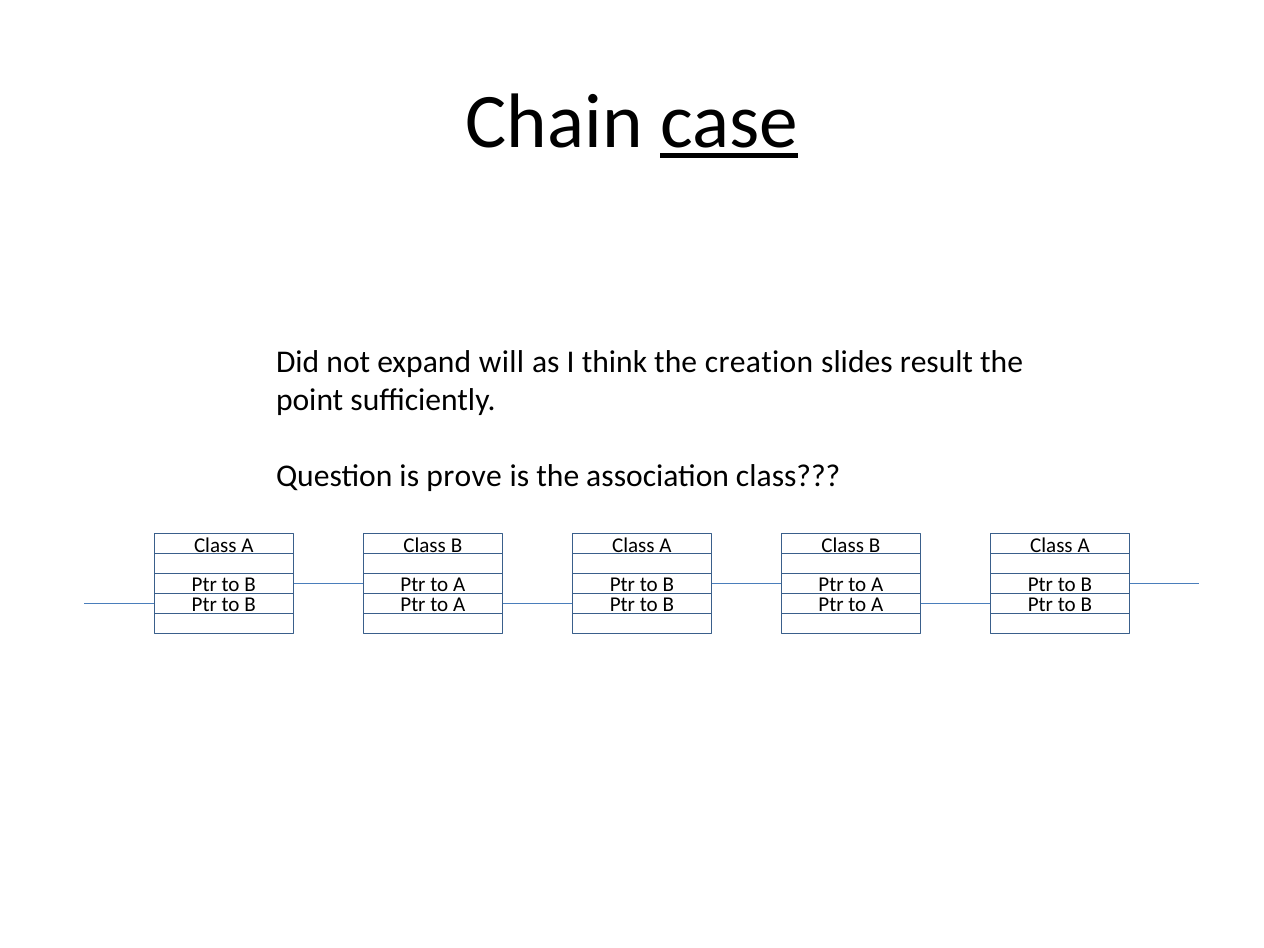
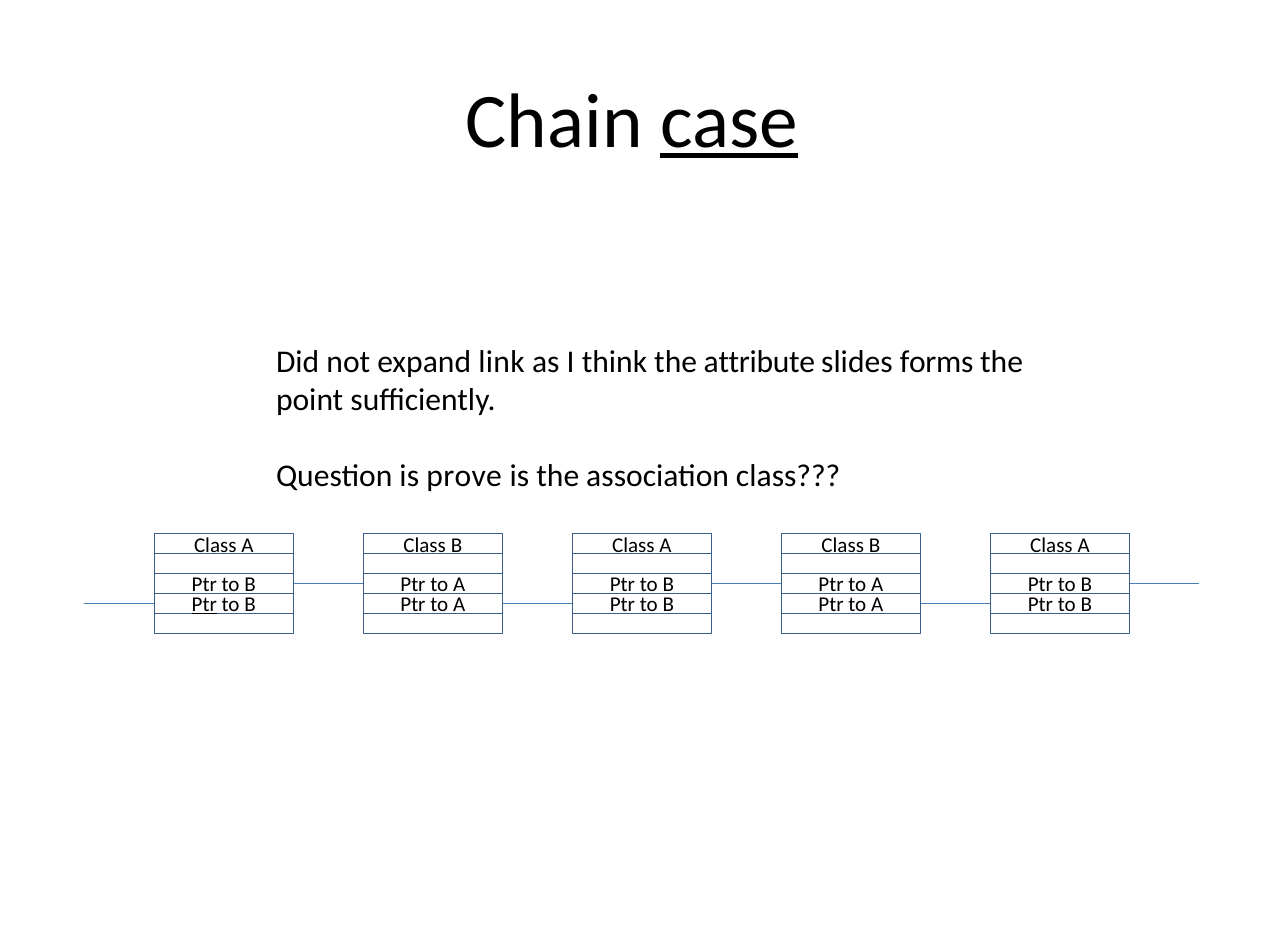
will: will -> link (502, 362)
creation: creation -> attribute (759, 362)
result: result -> forms (937, 362)
Ptr underline: none -> present (204, 605)
